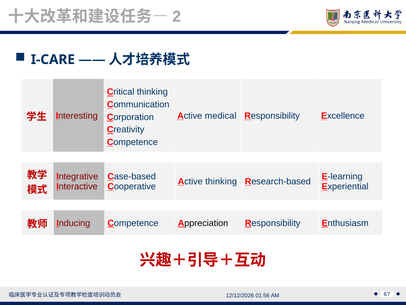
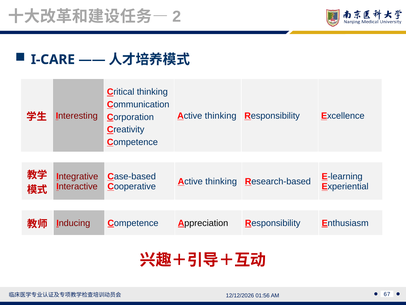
medical: medical -> thinking (221, 116)
